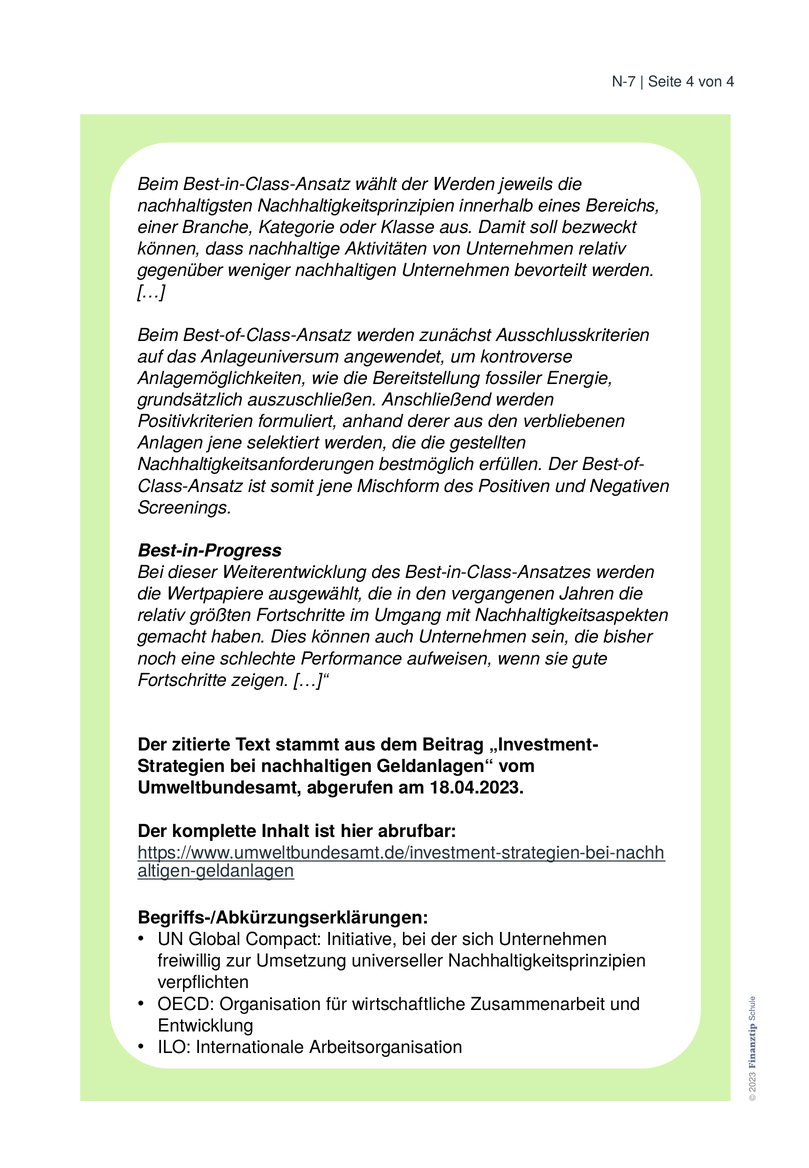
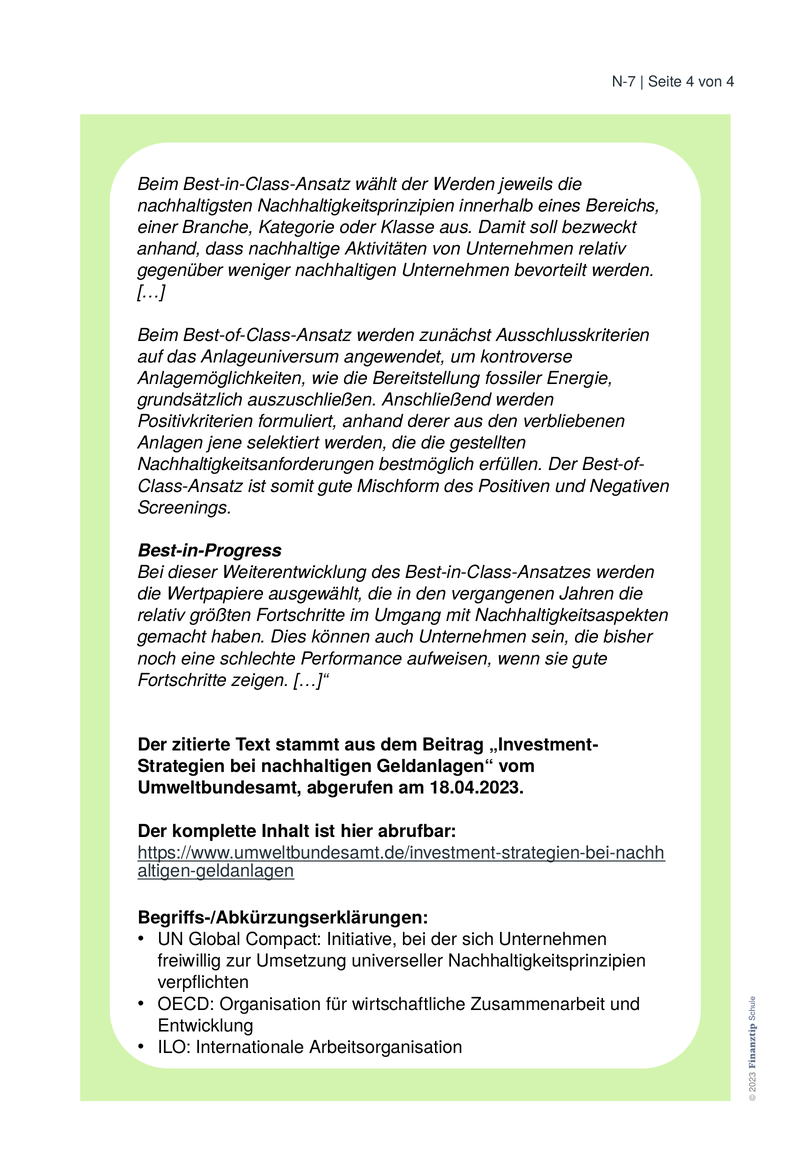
können: können -> anhand (169, 249)
somit jene: jene -> gute (336, 486)
